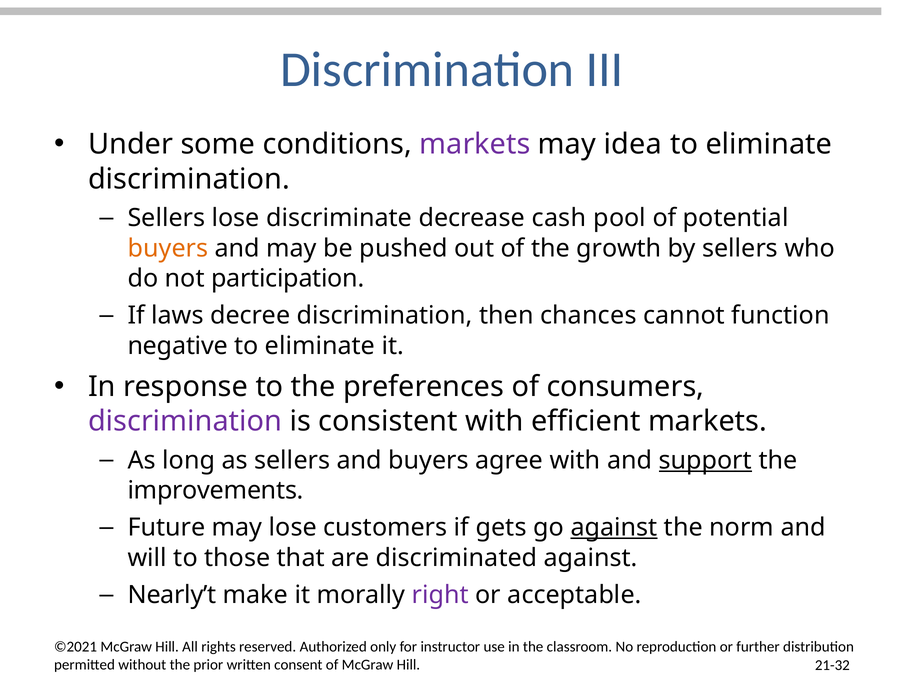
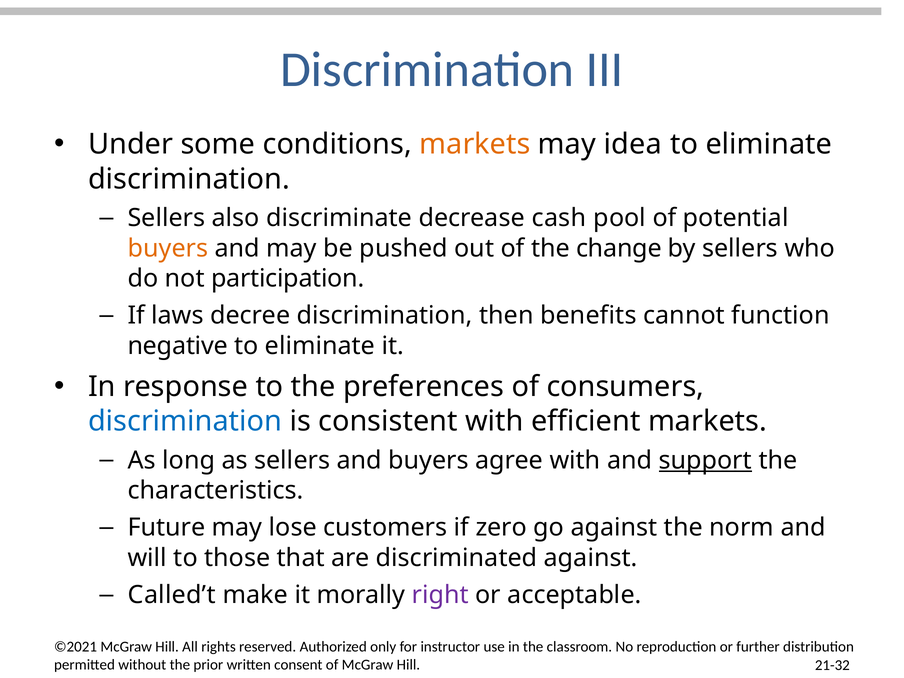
markets colour: purple -> orange (475, 144)
Sellers lose: lose -> also (236, 218)
growth: growth -> change (619, 248)
chances: chances -> benefits (588, 316)
discrimination colour: purple -> blue (185, 421)
improvements: improvements -> characteristics (216, 490)
gets: gets -> zero (501, 528)
against underline: present -> none (614, 528)
Nearly’t: Nearly’t -> Called’t (172, 595)
